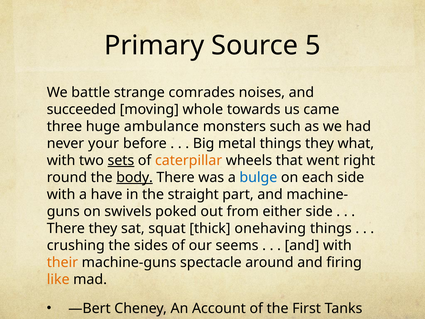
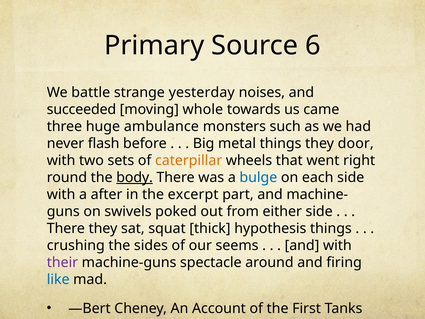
5: 5 -> 6 (313, 45)
comrades: comrades -> yesterday (202, 92)
your: your -> flash (104, 143)
what: what -> door (356, 143)
sets underline: present -> none (121, 160)
have: have -> after (107, 194)
straight: straight -> excerpt (193, 194)
onehaving: onehaving -> hypothesis (270, 228)
their colour: orange -> purple (62, 262)
like colour: orange -> blue (58, 279)
